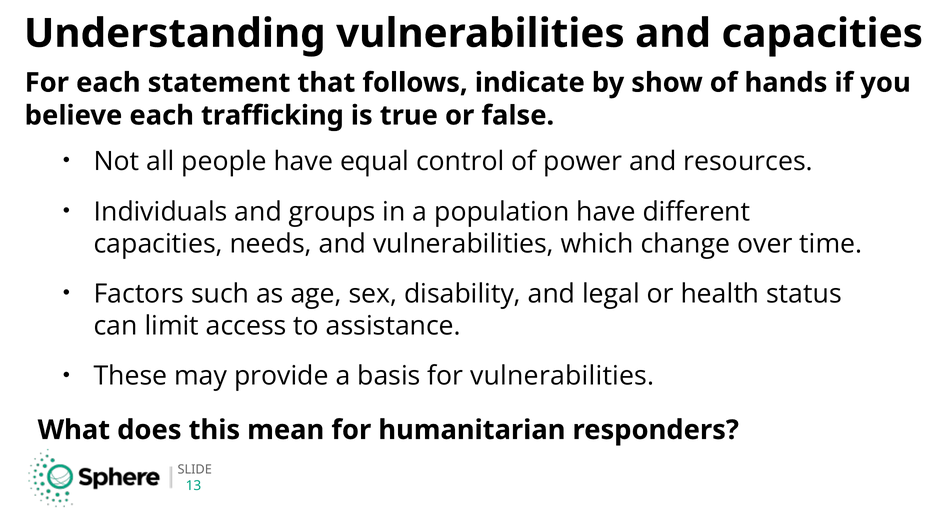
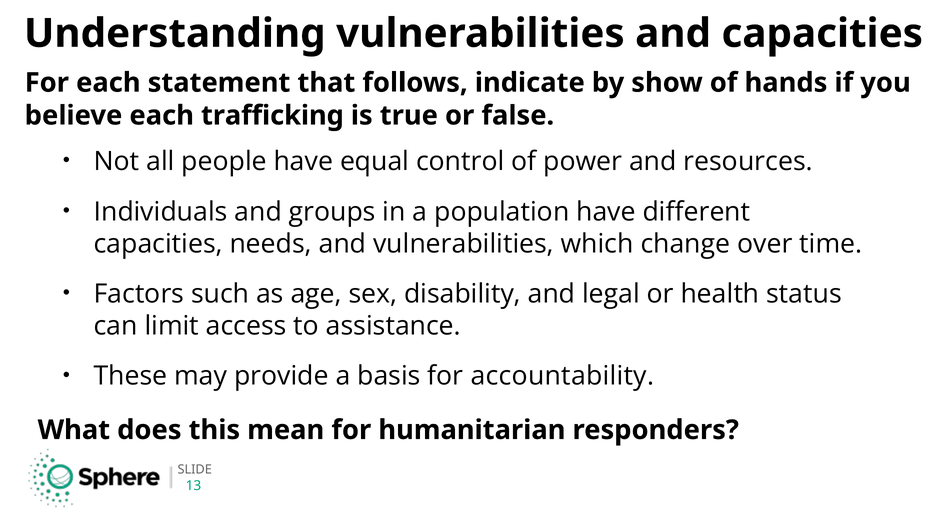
for vulnerabilities: vulnerabilities -> accountability (562, 376)
